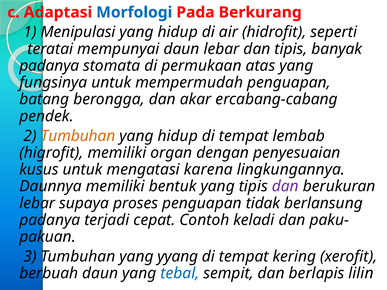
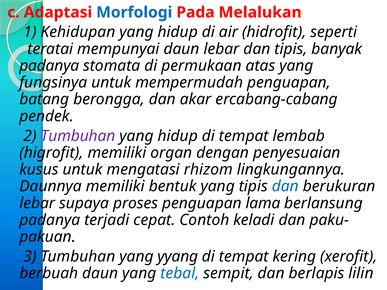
Berkurang: Berkurang -> Melalukan (260, 12)
Menipulasi: Menipulasi -> Kehidupan (78, 32)
Tumbuhan colour: orange -> purple (78, 136)
karena: karena -> rhizom (208, 170)
dan colour: purple -> blue (285, 186)
tidak: tidak -> lama (263, 203)
